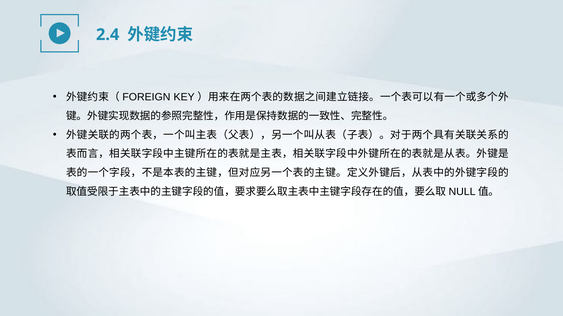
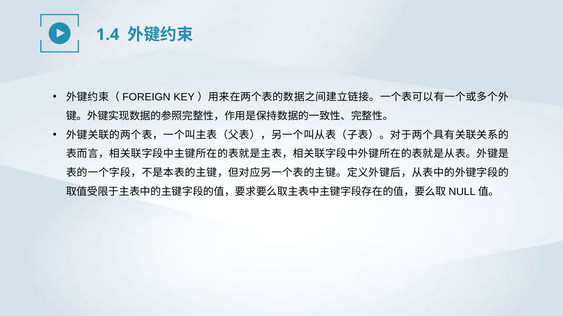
2.4: 2.4 -> 1.4 (108, 35)
